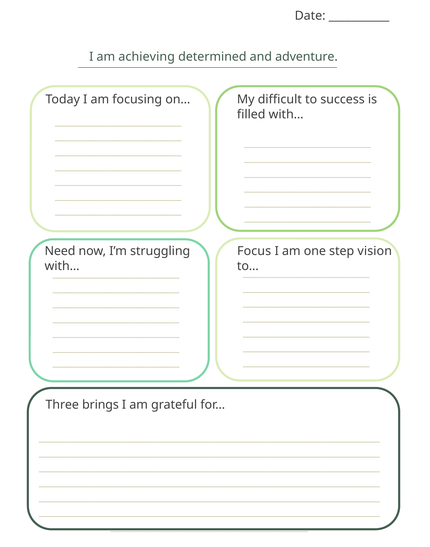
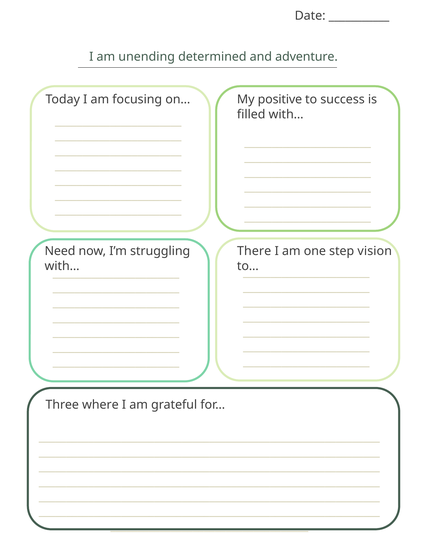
achieving: achieving -> unending (147, 57)
difficult: difficult -> positive (280, 100)
Focus: Focus -> There (254, 251)
brings: brings -> where (100, 405)
